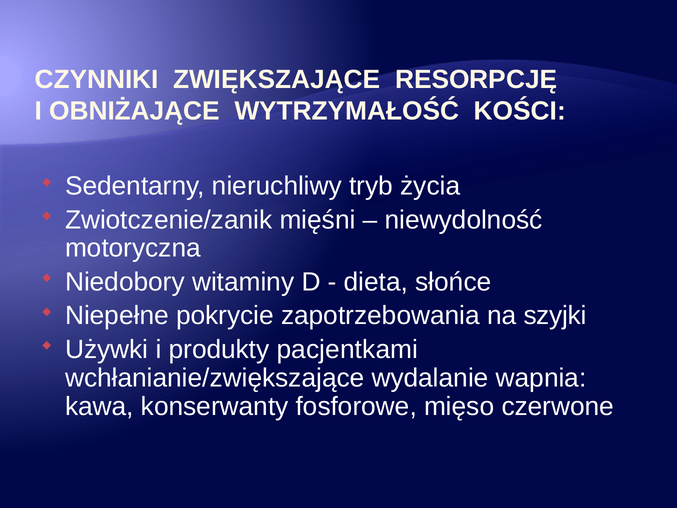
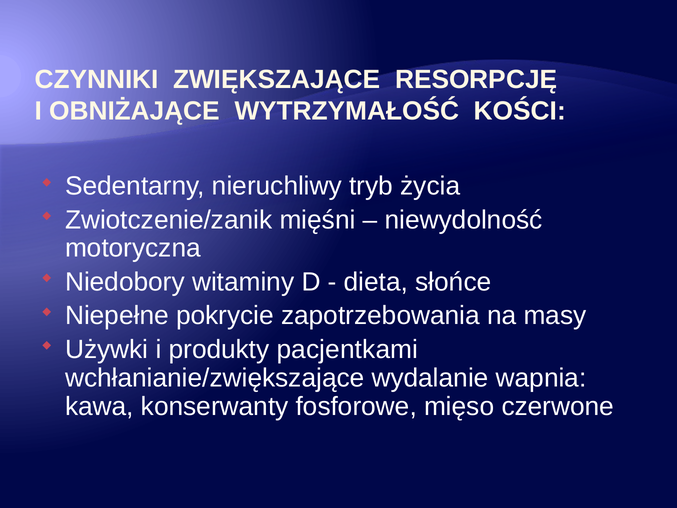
szyjki: szyjki -> masy (555, 316)
